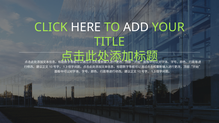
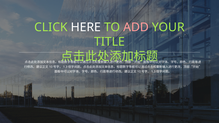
ADD colour: white -> pink (136, 27)
